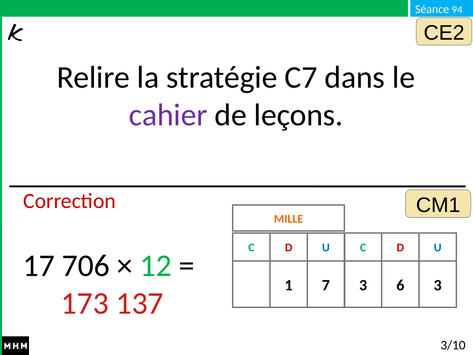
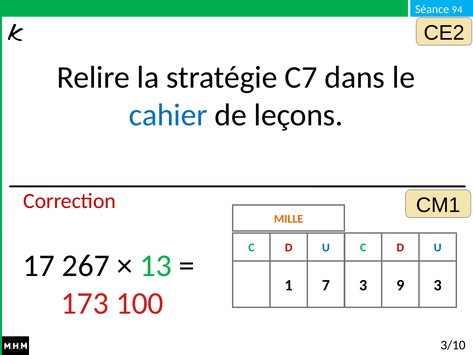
cahier colour: purple -> blue (168, 115)
706: 706 -> 267 (86, 266)
12: 12 -> 13 (156, 266)
6: 6 -> 9 (400, 285)
137: 137 -> 100 (140, 303)
